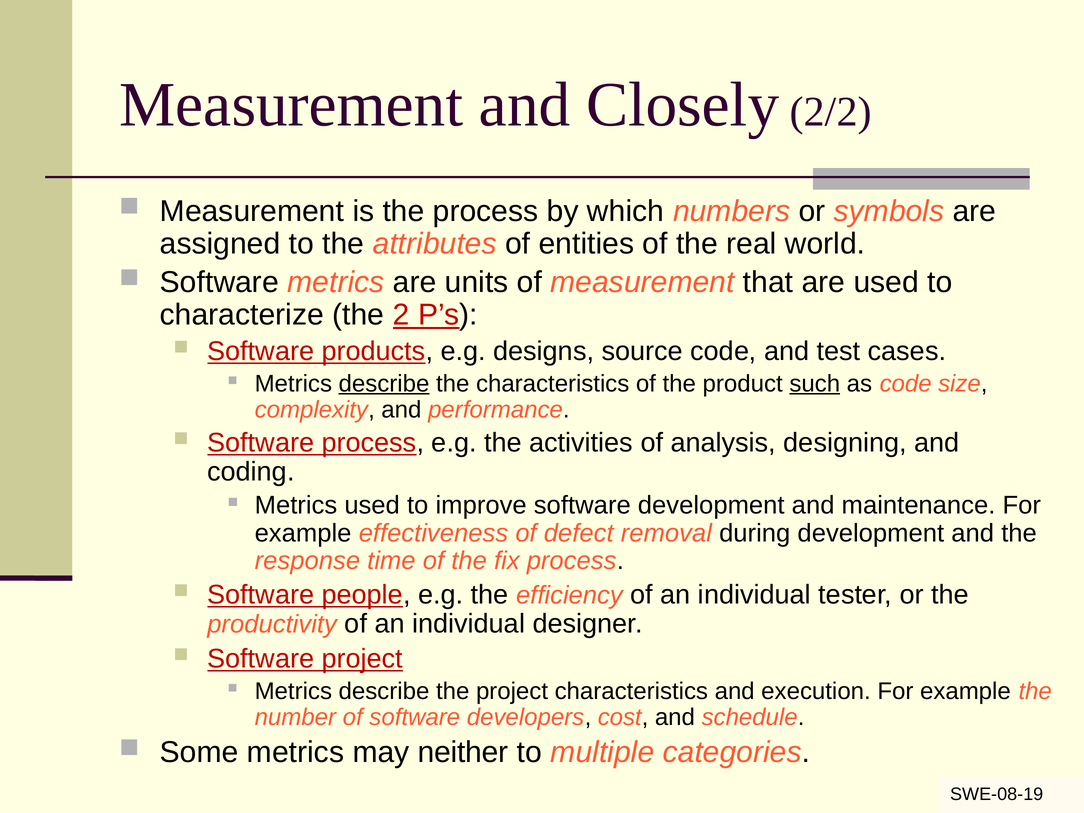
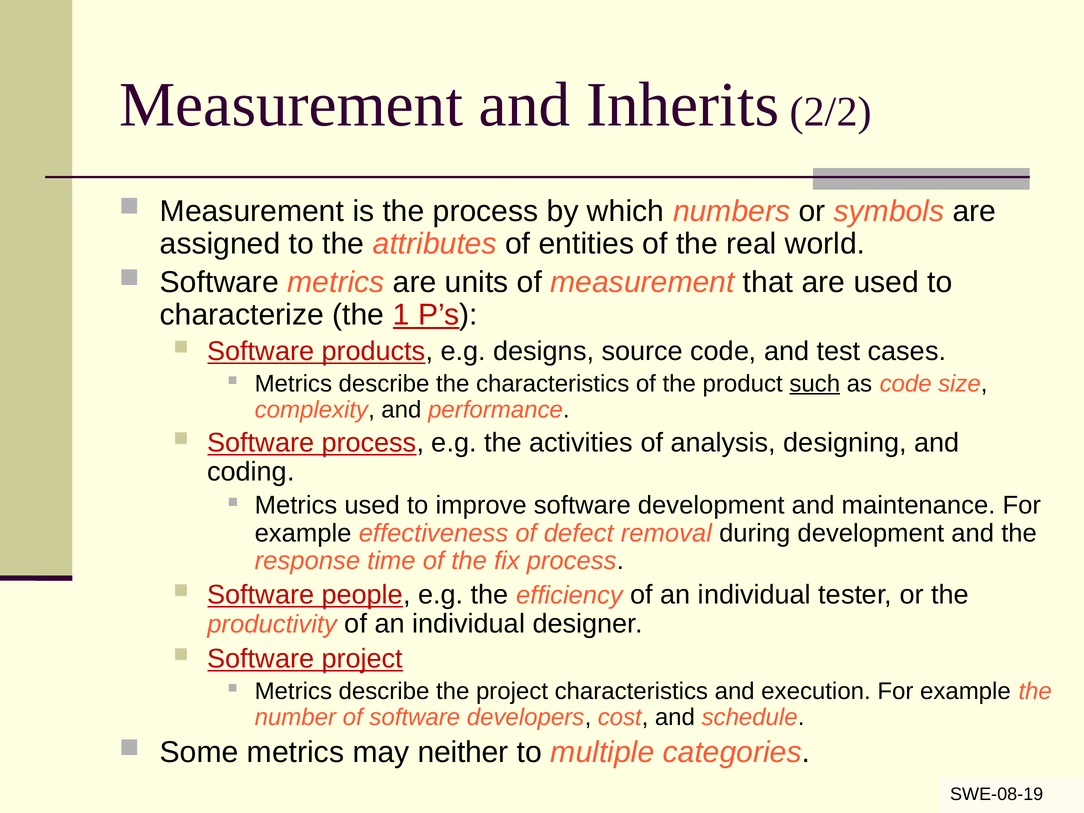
Closely: Closely -> Inherits (683, 105)
2: 2 -> 1 (401, 315)
describe underline: present -> none (384, 384)
